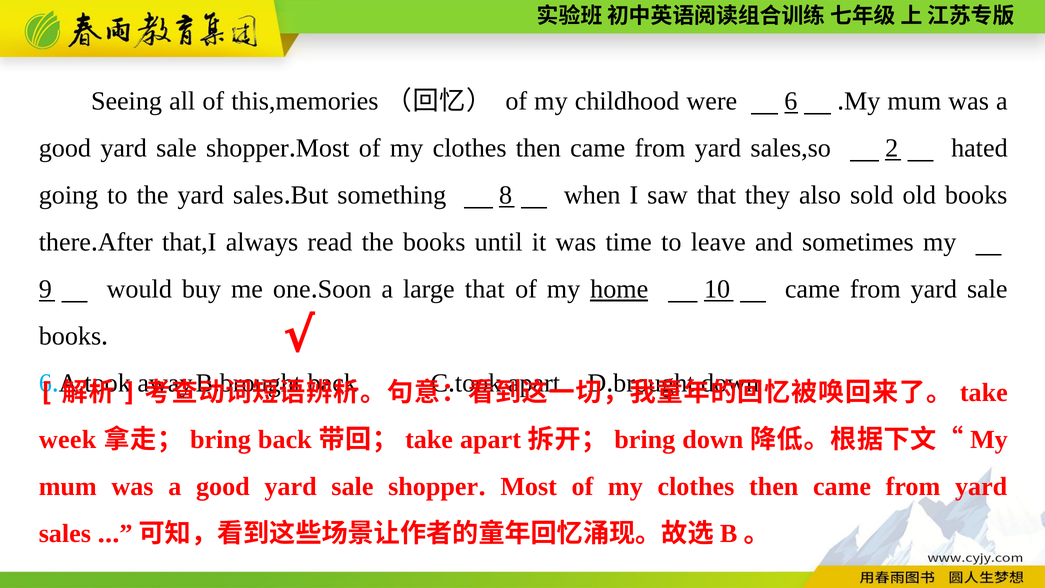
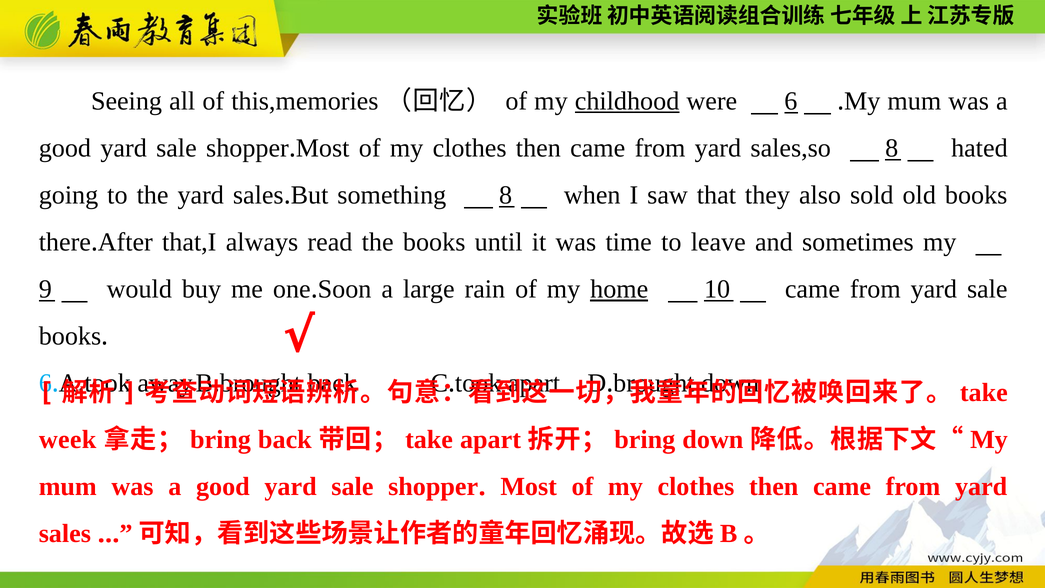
childhood underline: none -> present (627, 101)
sales,so 2: 2 -> 8 (892, 148)
large that: that -> rain (485, 289)
